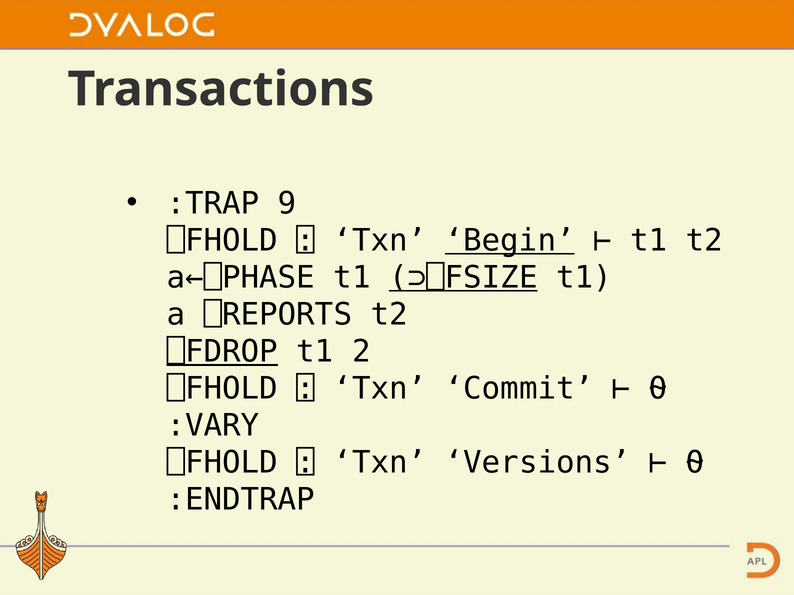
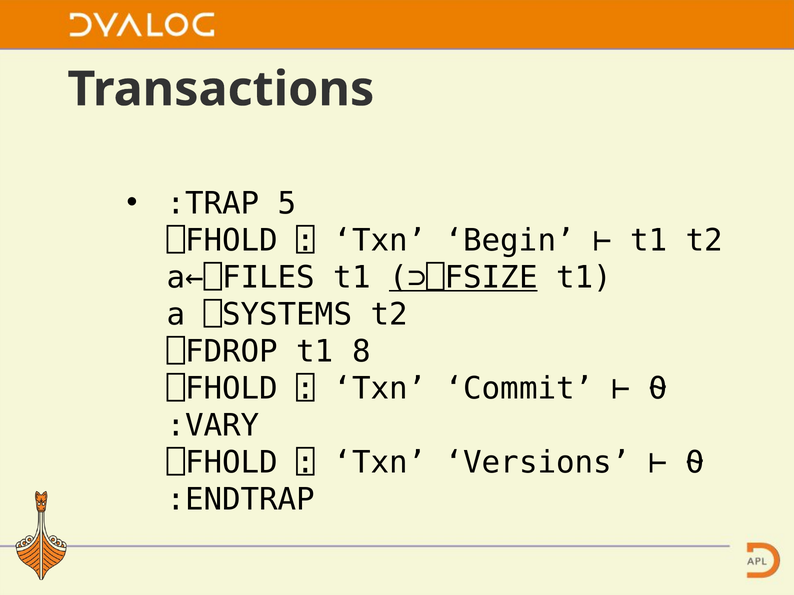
9: 9 -> 5 (287, 204)
Begin underline: present -> none (510, 241)
a←⎕PHASE: a←⎕PHASE -> a←⎕FILES (241, 278)
⎕REPORTS: ⎕REPORTS -> ⎕SYSTEMS (278, 315)
⎕FDROP underline: present -> none (222, 352)
2: 2 -> 8 (361, 352)
